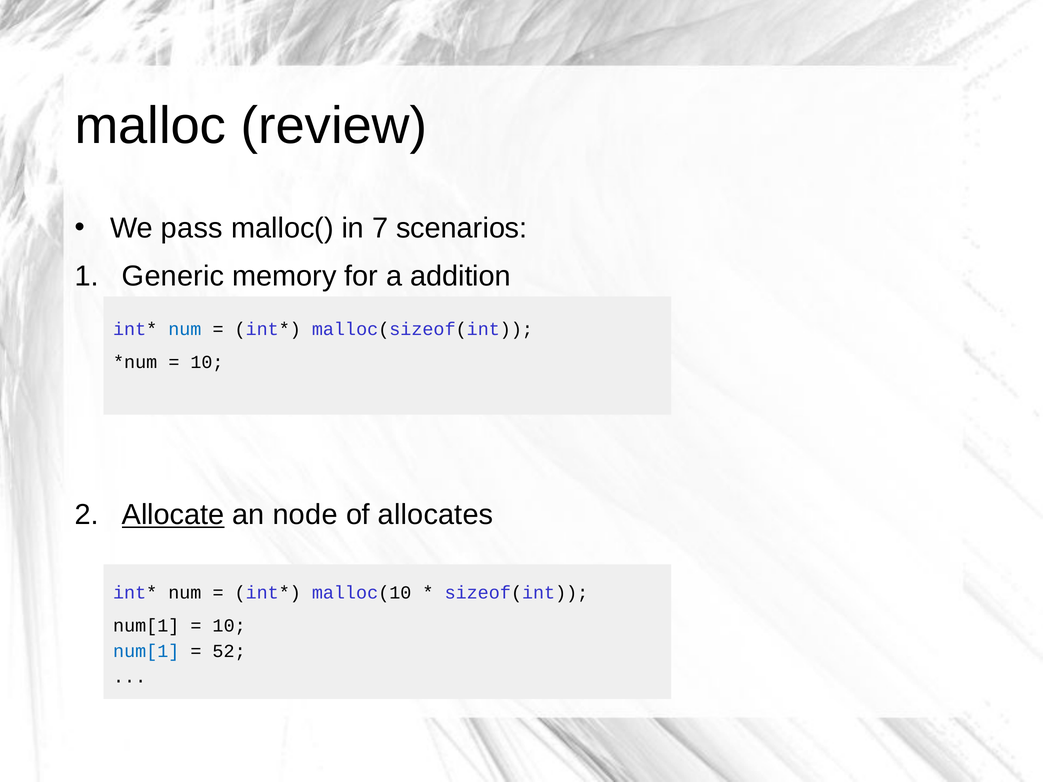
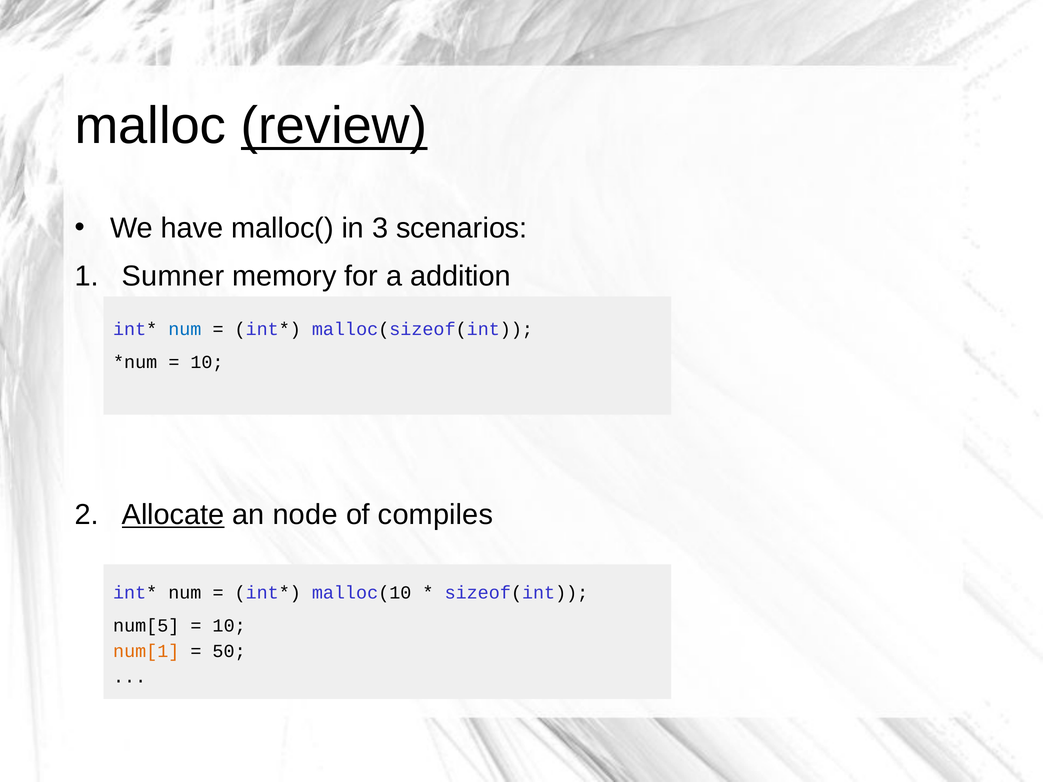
review underline: none -> present (334, 126)
pass: pass -> have (192, 228)
7: 7 -> 3 (380, 228)
Generic: Generic -> Sumner (173, 276)
allocates: allocates -> compiles (436, 515)
num[1: num[1 -> num[5 (146, 626)
num[1 colour: blue -> orange (146, 651)
52: 52 -> 50 (229, 651)
